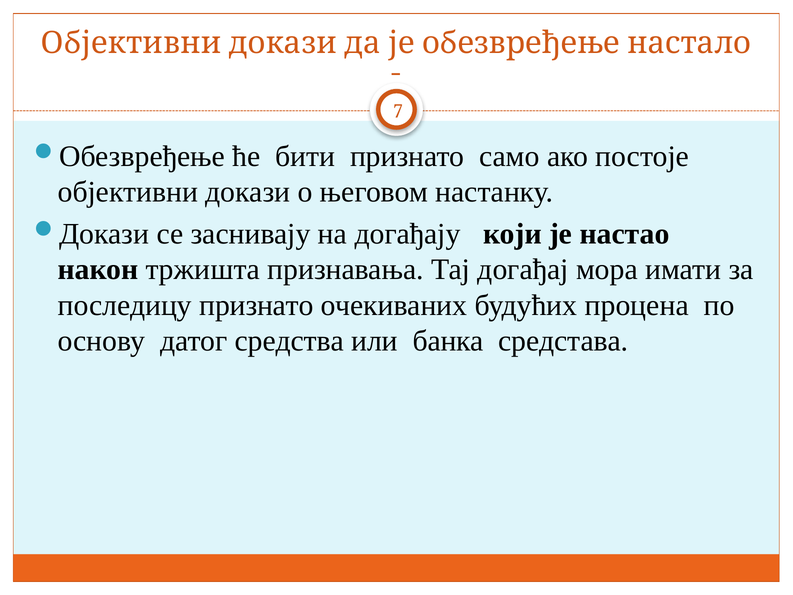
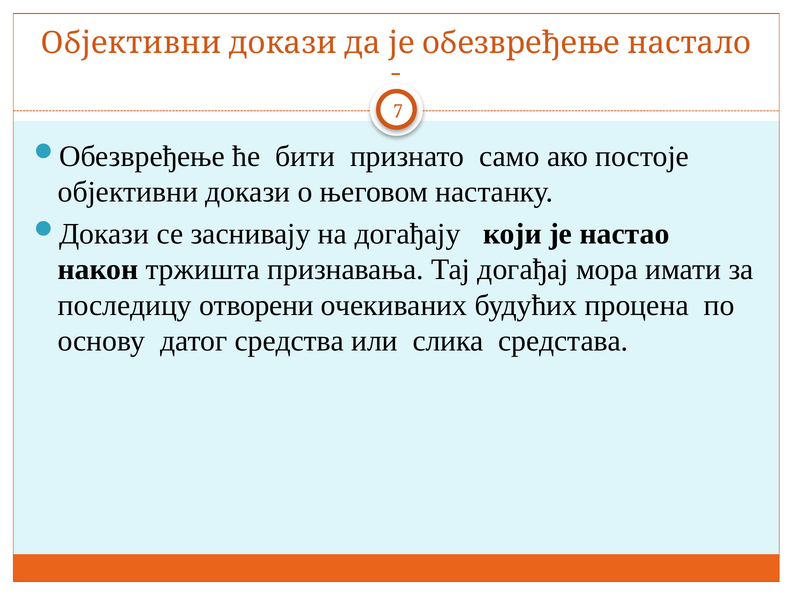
последицу признато: признато -> отворени (257, 305)
банка: банка -> слика (448, 341)
